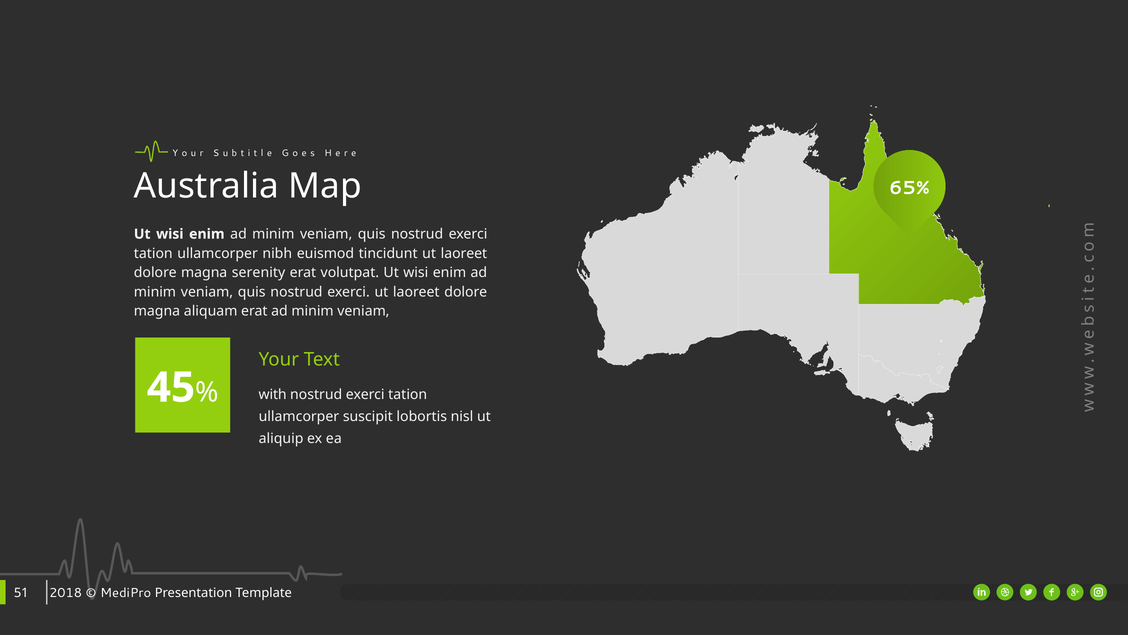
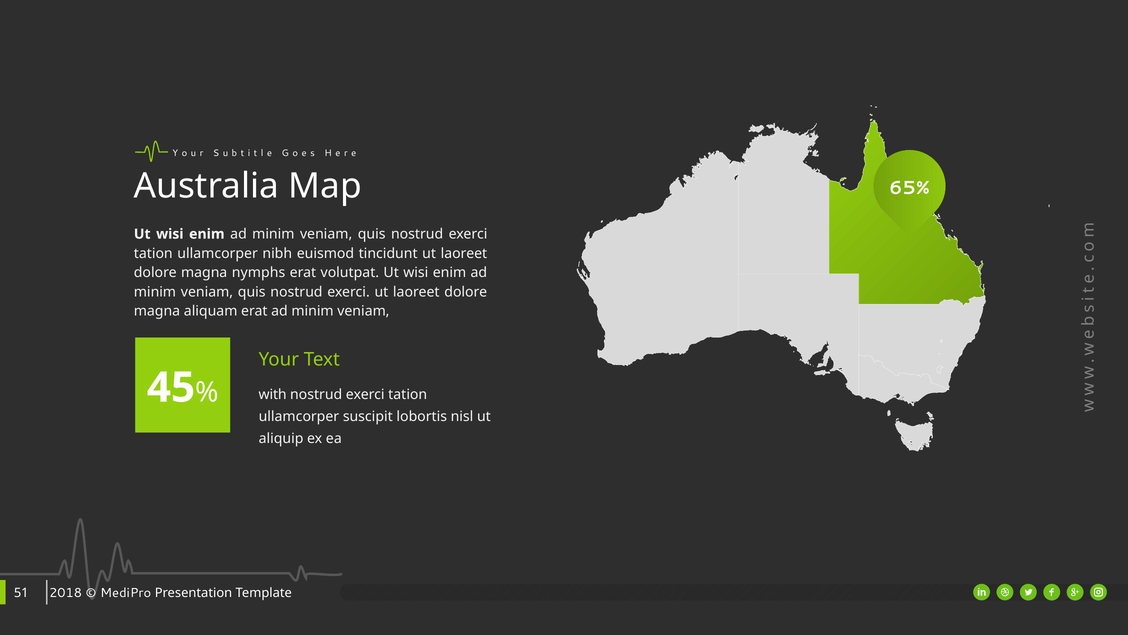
serenity: serenity -> nymphs (259, 272)
